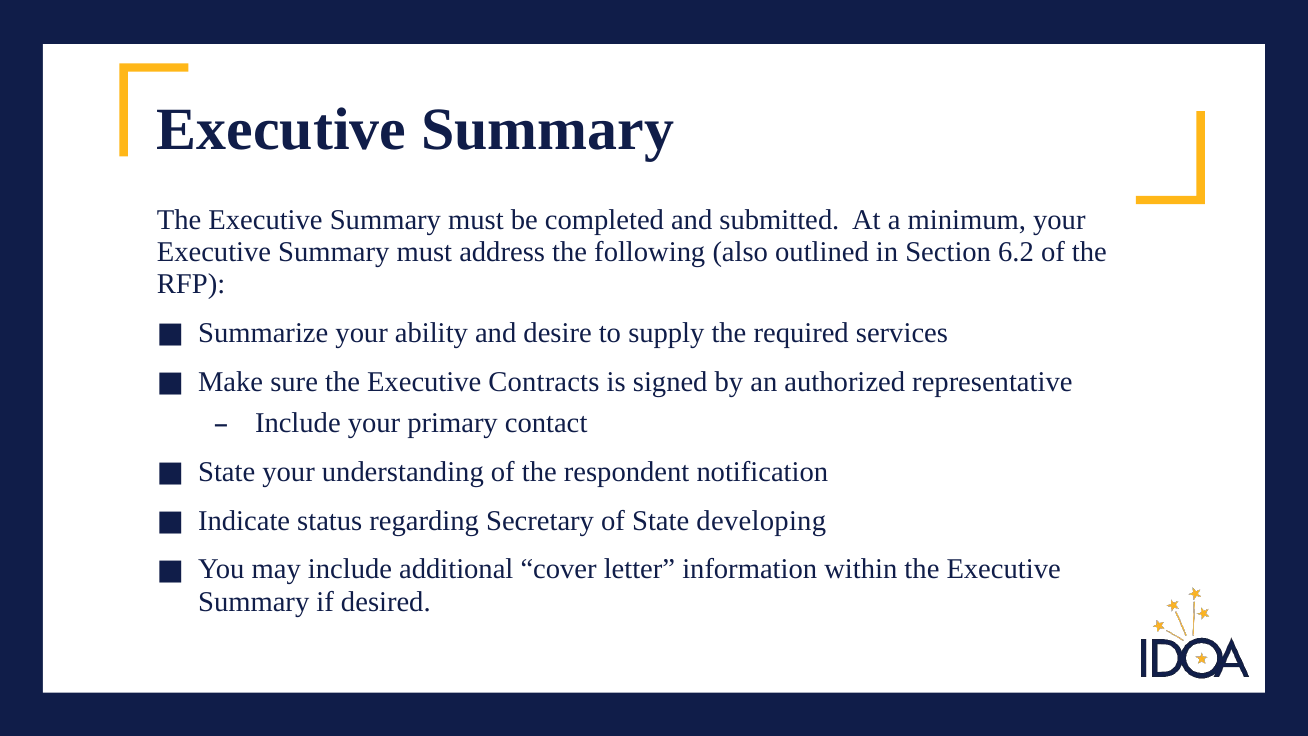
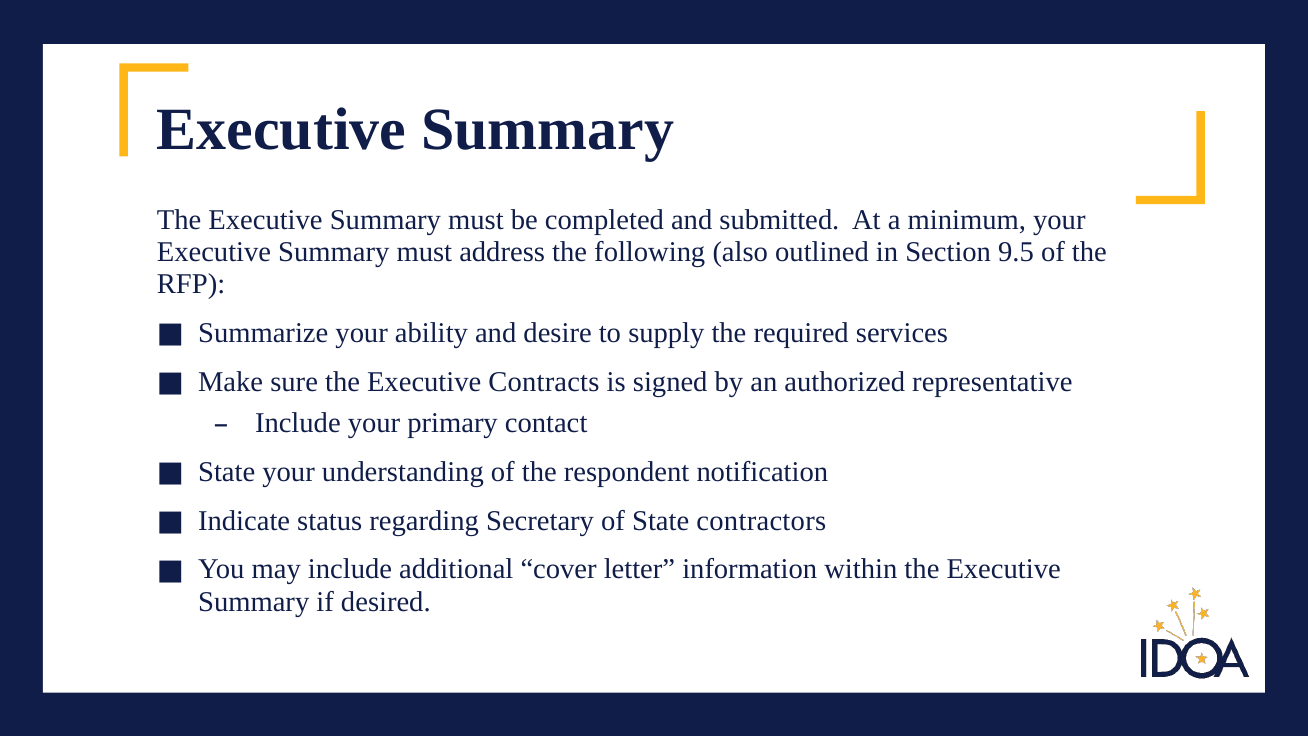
6.2: 6.2 -> 9.5 (1016, 252)
developing: developing -> contractors (761, 521)
